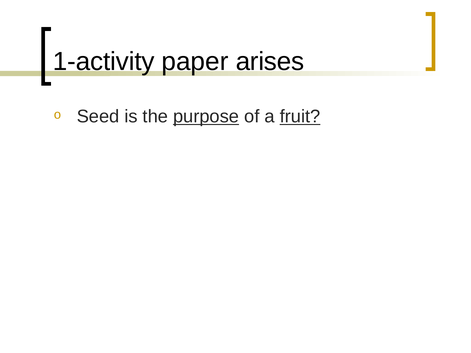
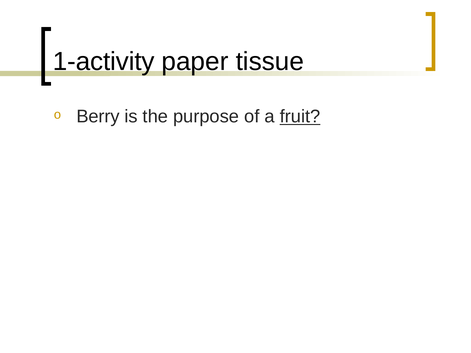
arises: arises -> tissue (270, 62)
Seed: Seed -> Berry (98, 117)
purpose underline: present -> none (206, 117)
